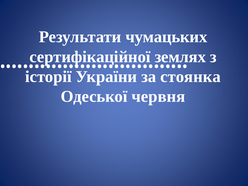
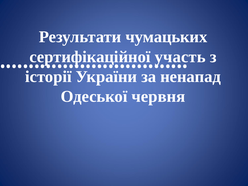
землях: землях -> участь (180, 57)
стоянка: стоянка -> ненапад (191, 77)
